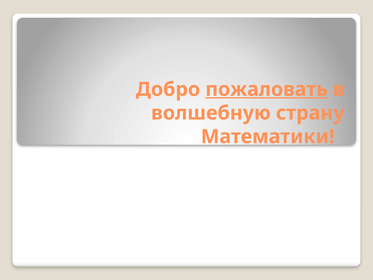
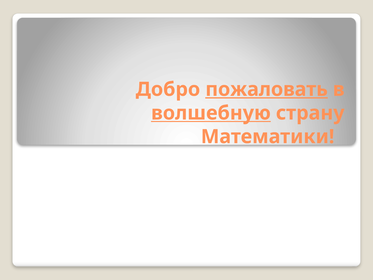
волшебную underline: none -> present (211, 113)
